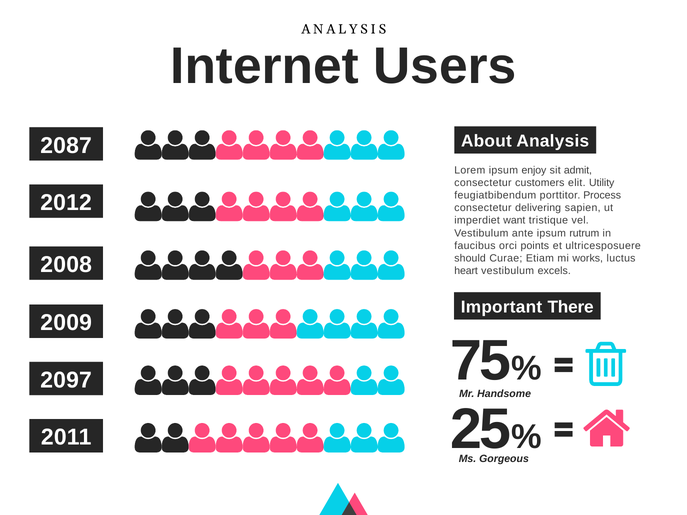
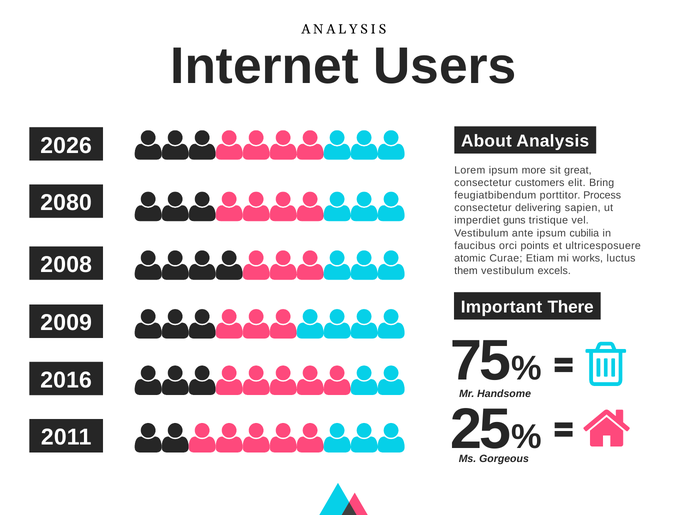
2087: 2087 -> 2026 (66, 146)
enjoy: enjoy -> more (534, 170)
admit: admit -> great (578, 170)
Utility: Utility -> Bring (602, 183)
2012: 2012 -> 2080 (66, 203)
want: want -> guns (514, 221)
rutrum: rutrum -> cubilia (584, 233)
should: should -> atomic (470, 258)
heart: heart -> them (466, 271)
2097: 2097 -> 2016 (66, 380)
